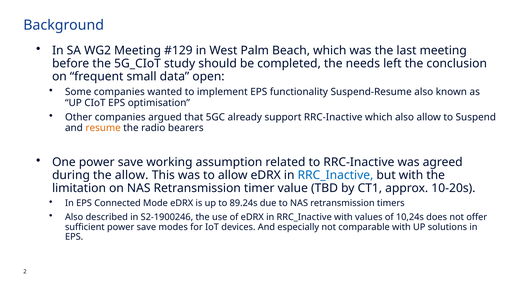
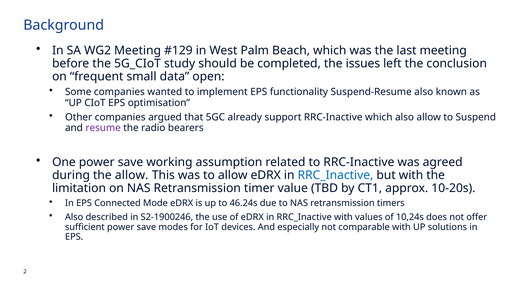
needs: needs -> issues (363, 64)
resume colour: orange -> purple (103, 128)
89.24s: 89.24s -> 46.24s (244, 203)
